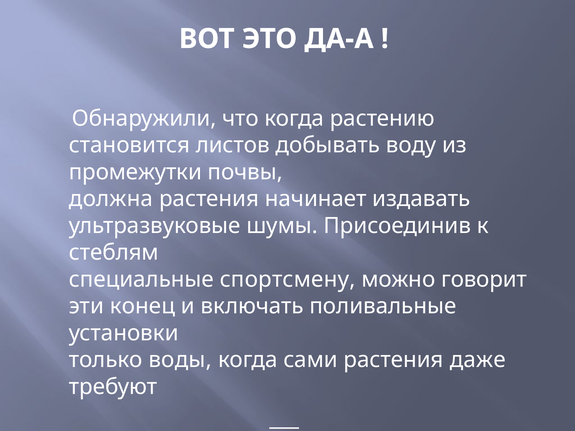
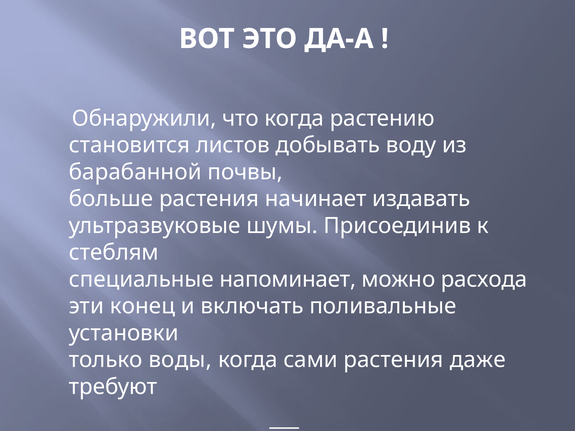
промежутки: промежутки -> барабанной (135, 172)
должна: должна -> больше (111, 199)
спортсмену: спортсмену -> напоминает (288, 280)
говорит: говорит -> расхода (484, 280)
